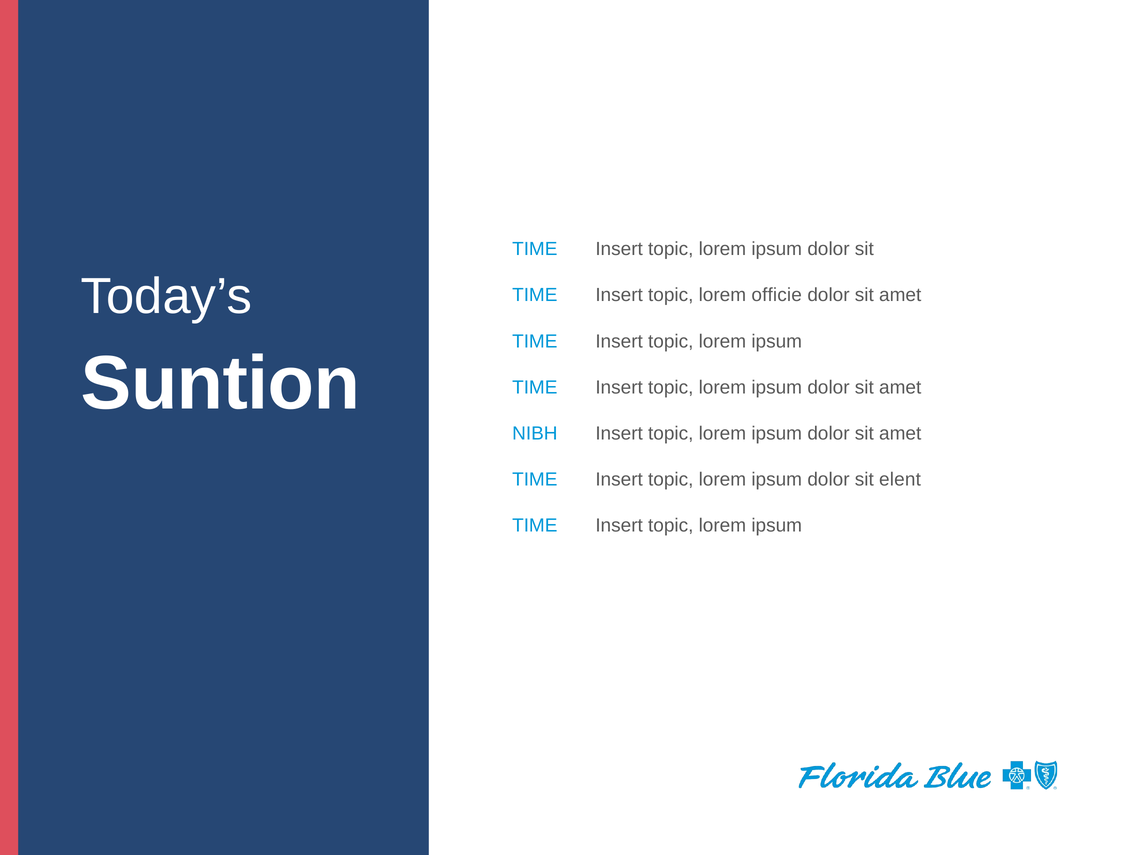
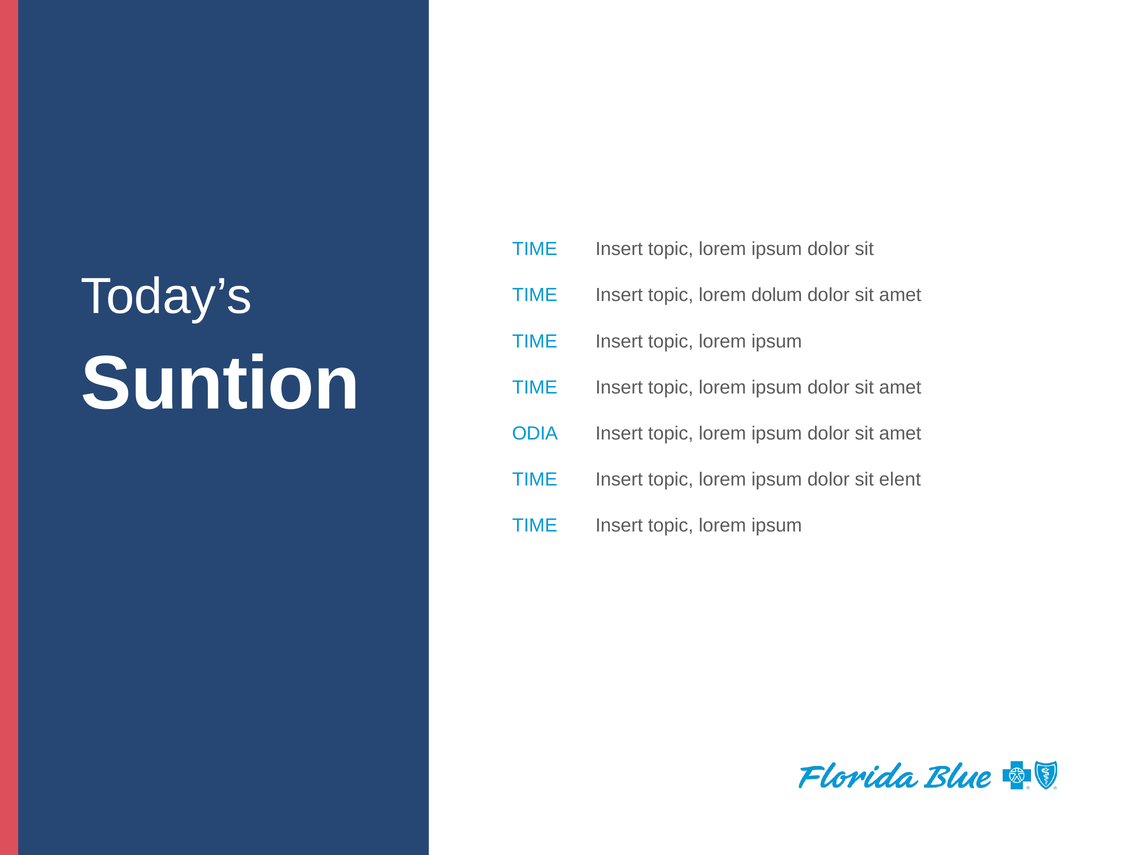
officie: officie -> dolum (777, 295)
NIBH: NIBH -> ODIA (535, 434)
